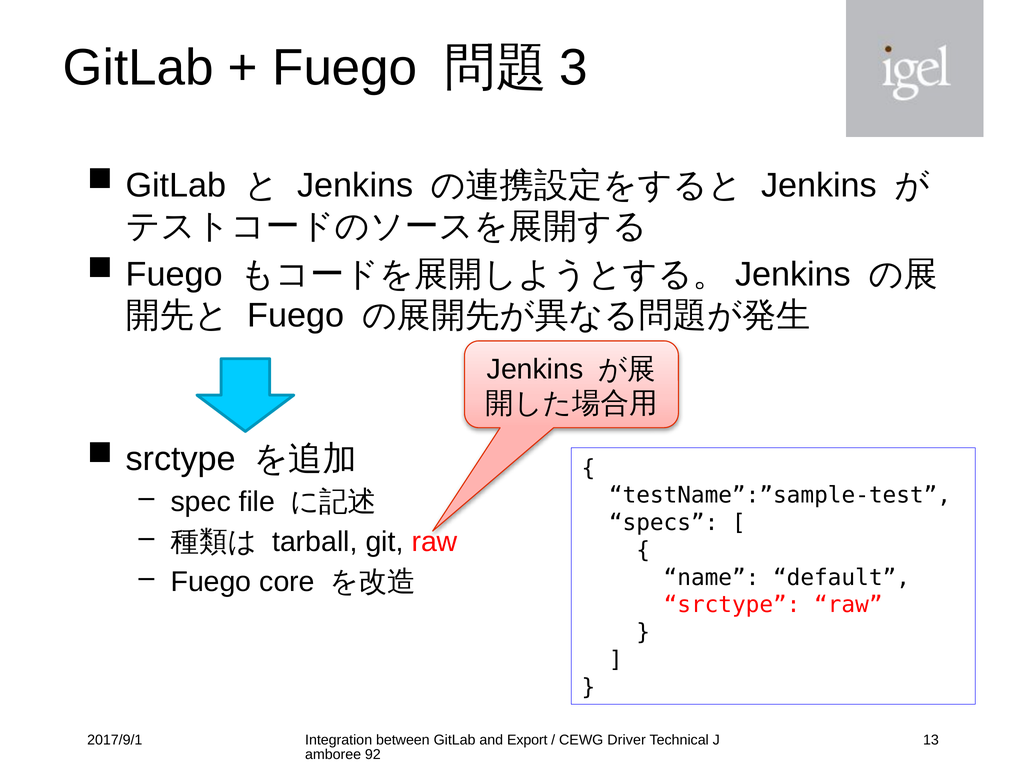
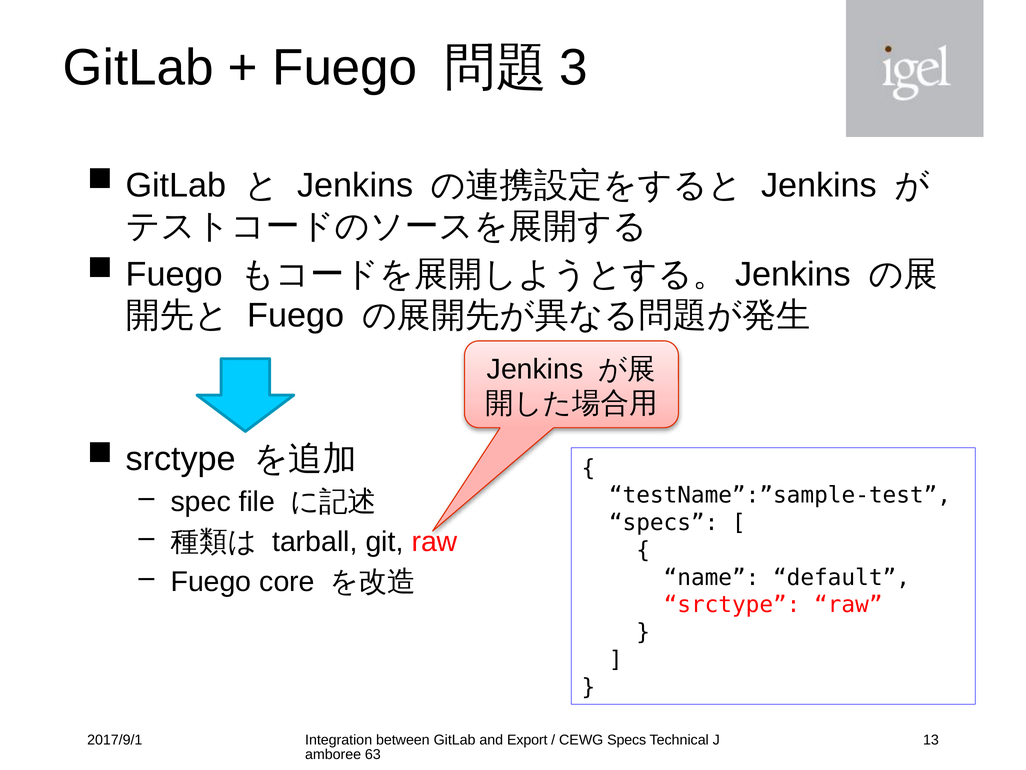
CEWG Driver: Driver -> Specs (627, 740)
92: 92 -> 63 (373, 754)
